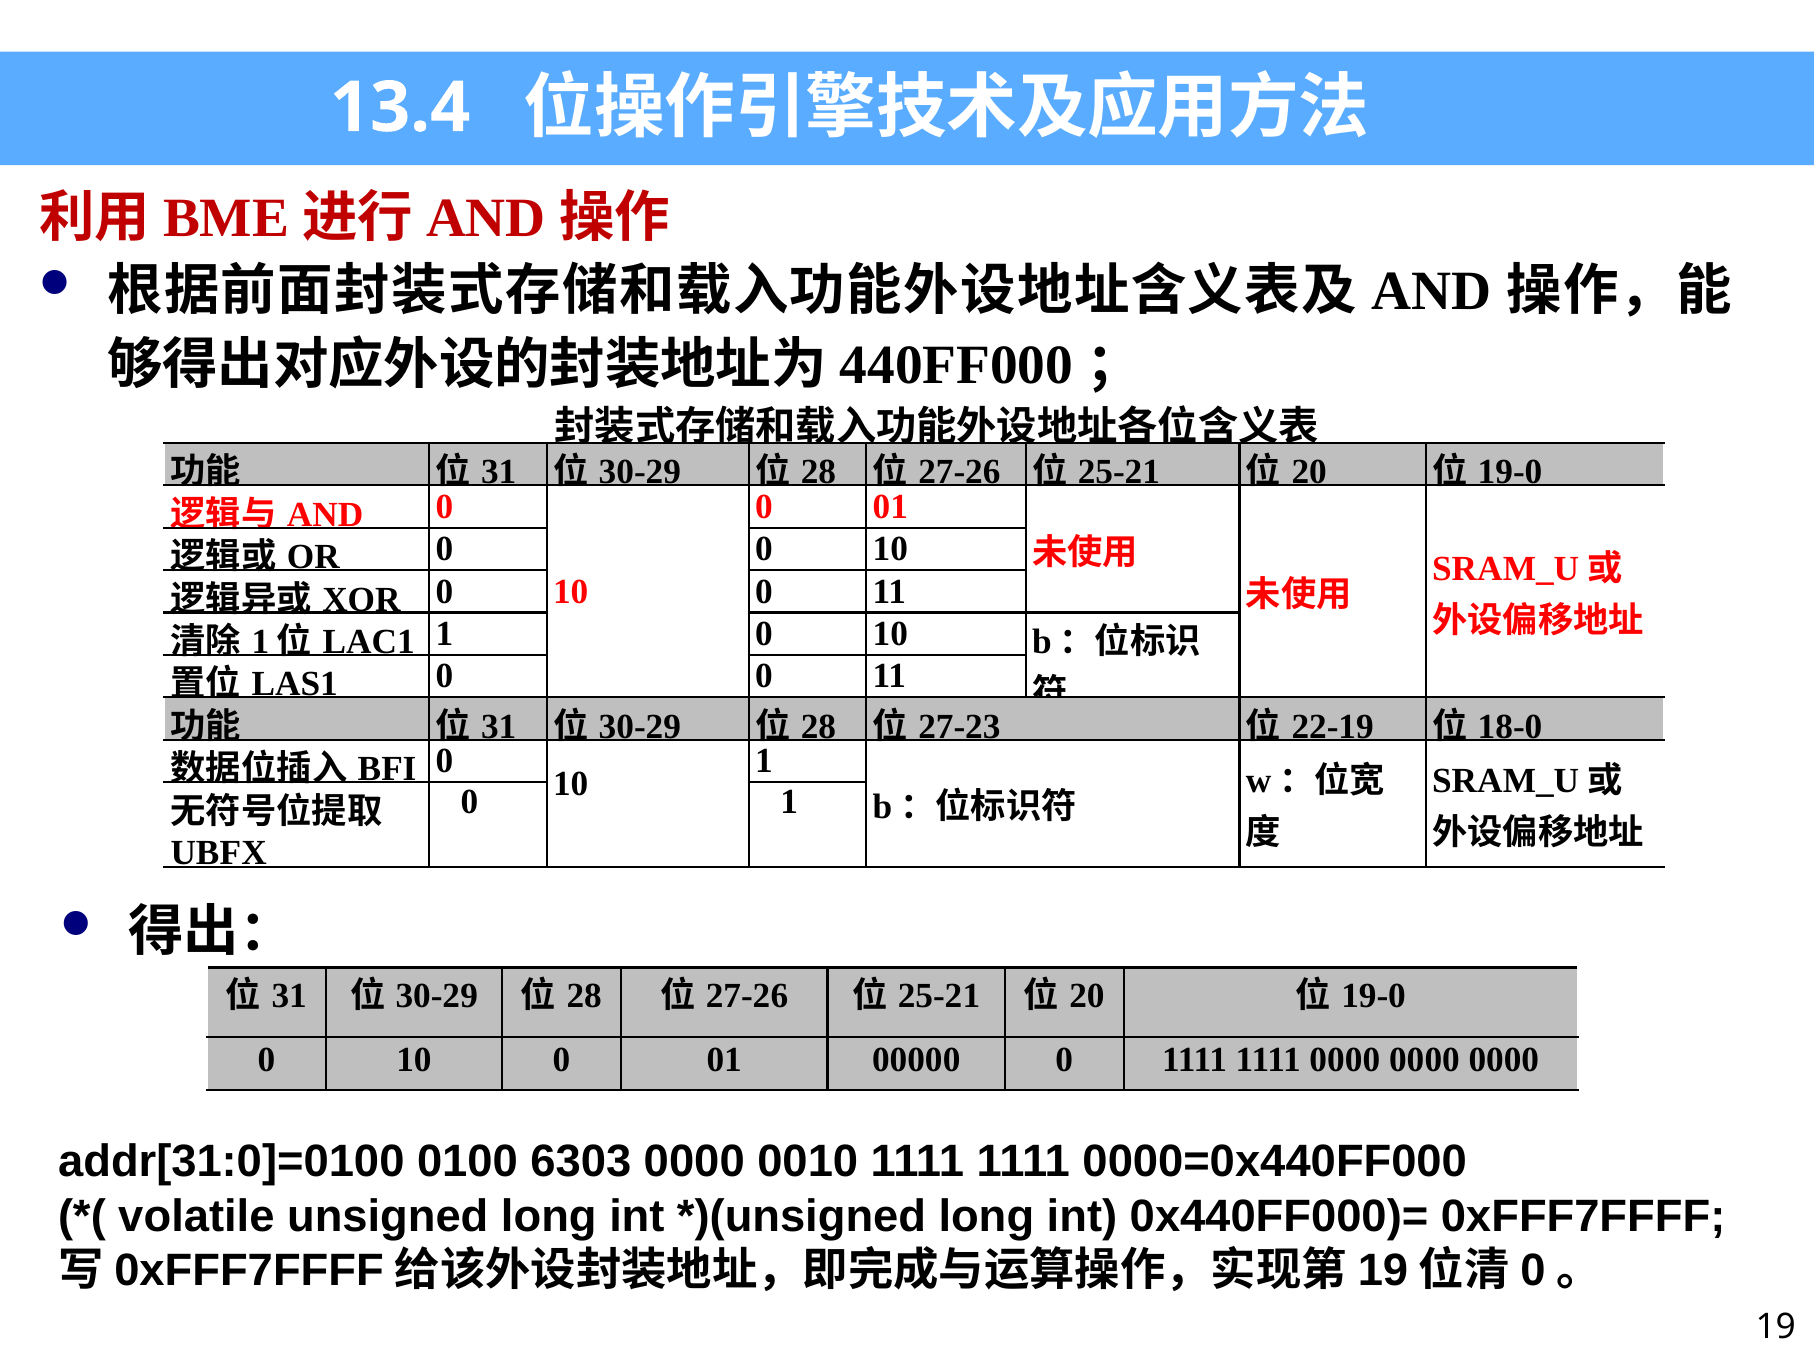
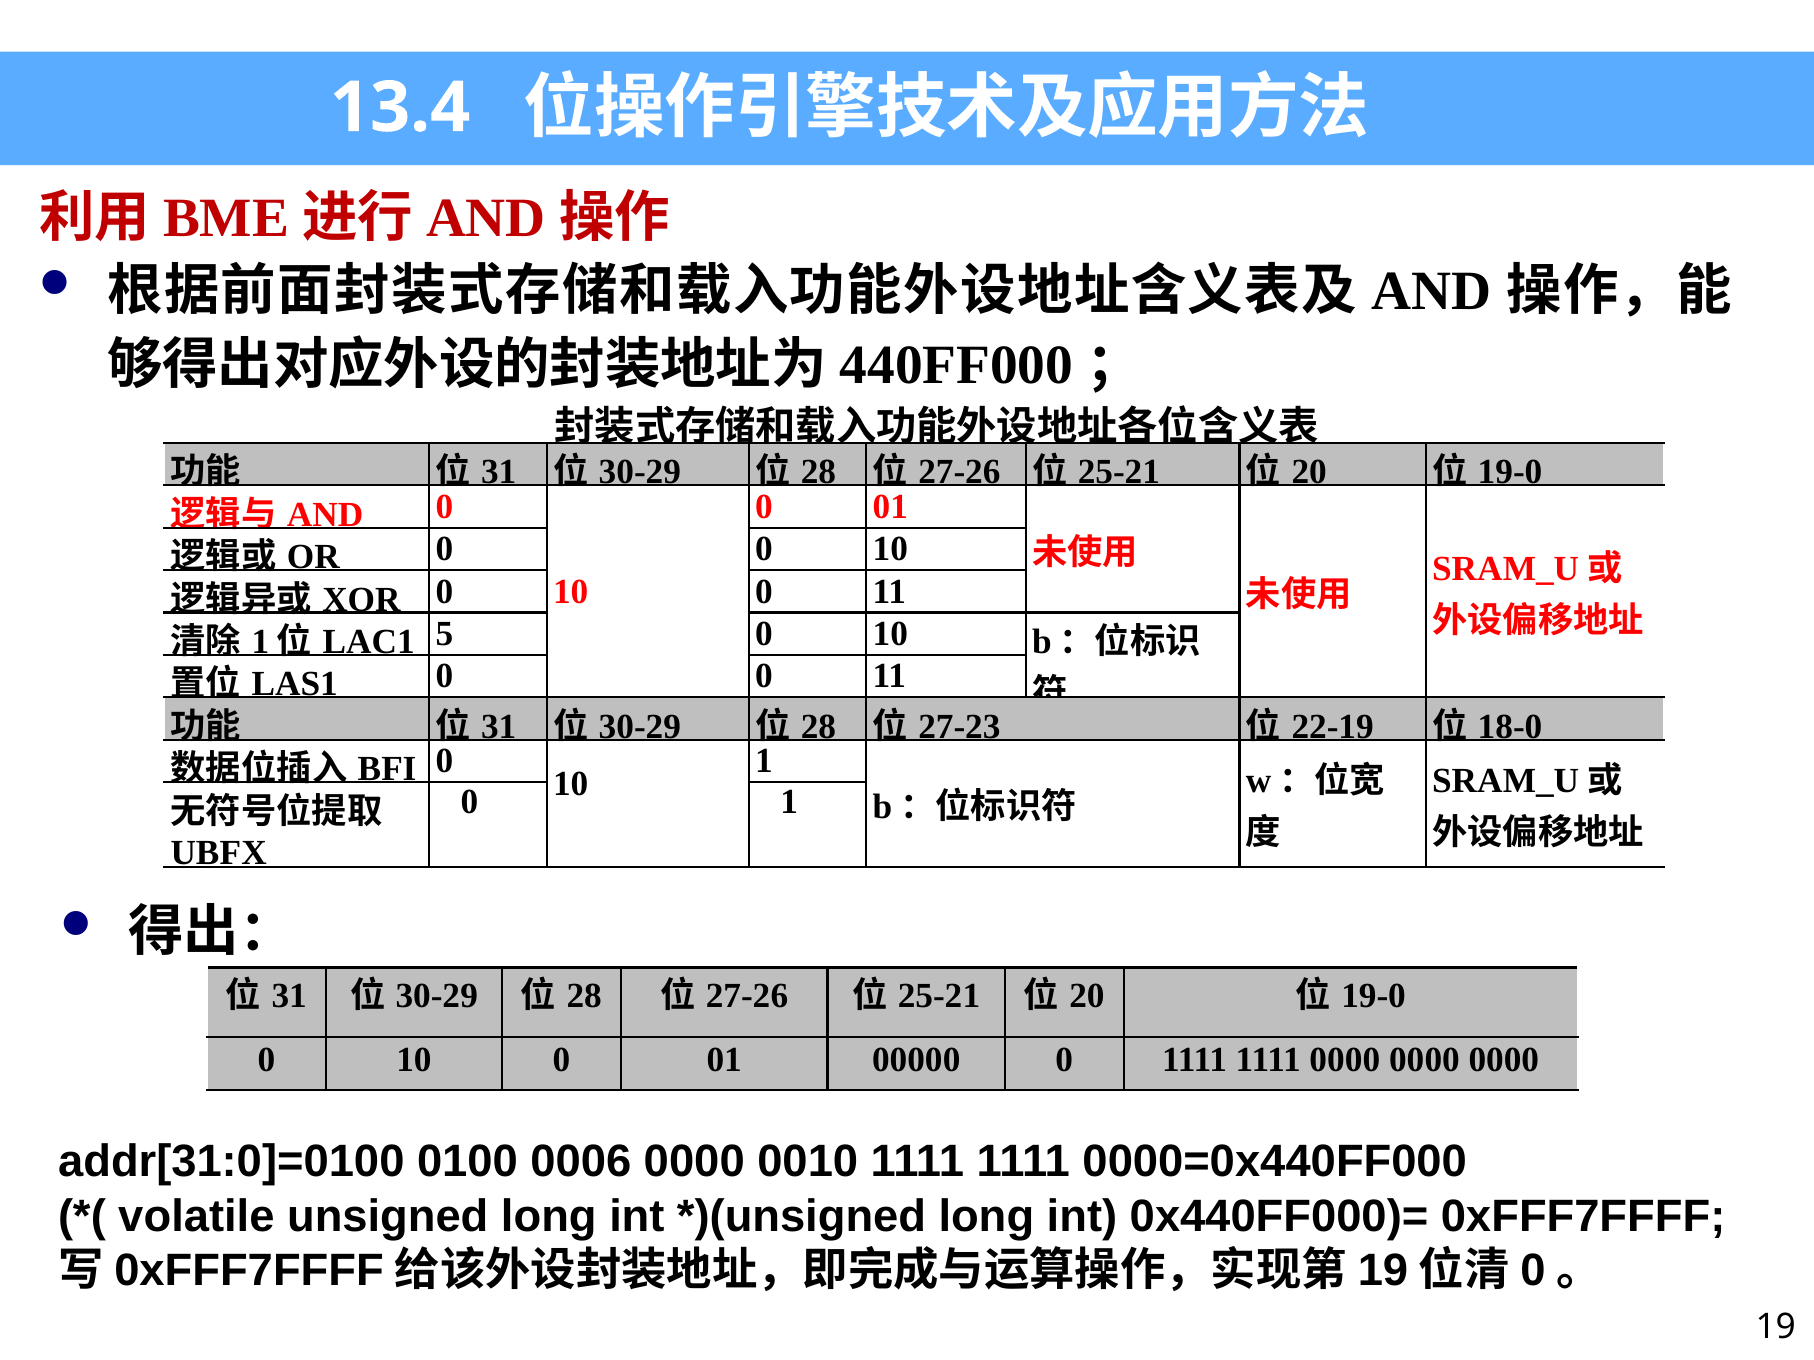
1: 1 -> 5 (444, 634)
6303: 6303 -> 0006 (581, 1162)
